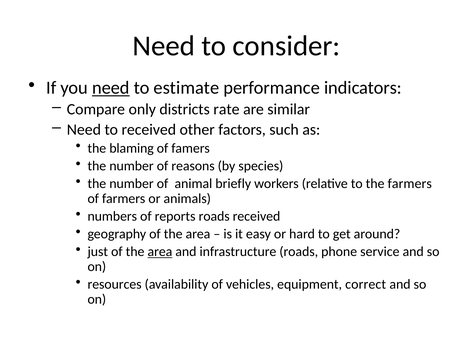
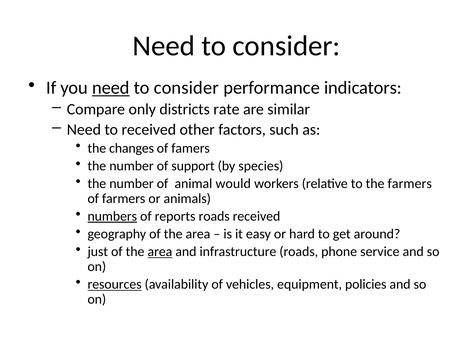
estimate: estimate -> consider (186, 88)
blaming: blaming -> changes (132, 148)
reasons: reasons -> support (193, 166)
briefly: briefly -> would (233, 184)
numbers underline: none -> present (112, 216)
resources underline: none -> present (115, 284)
correct: correct -> policies (366, 284)
